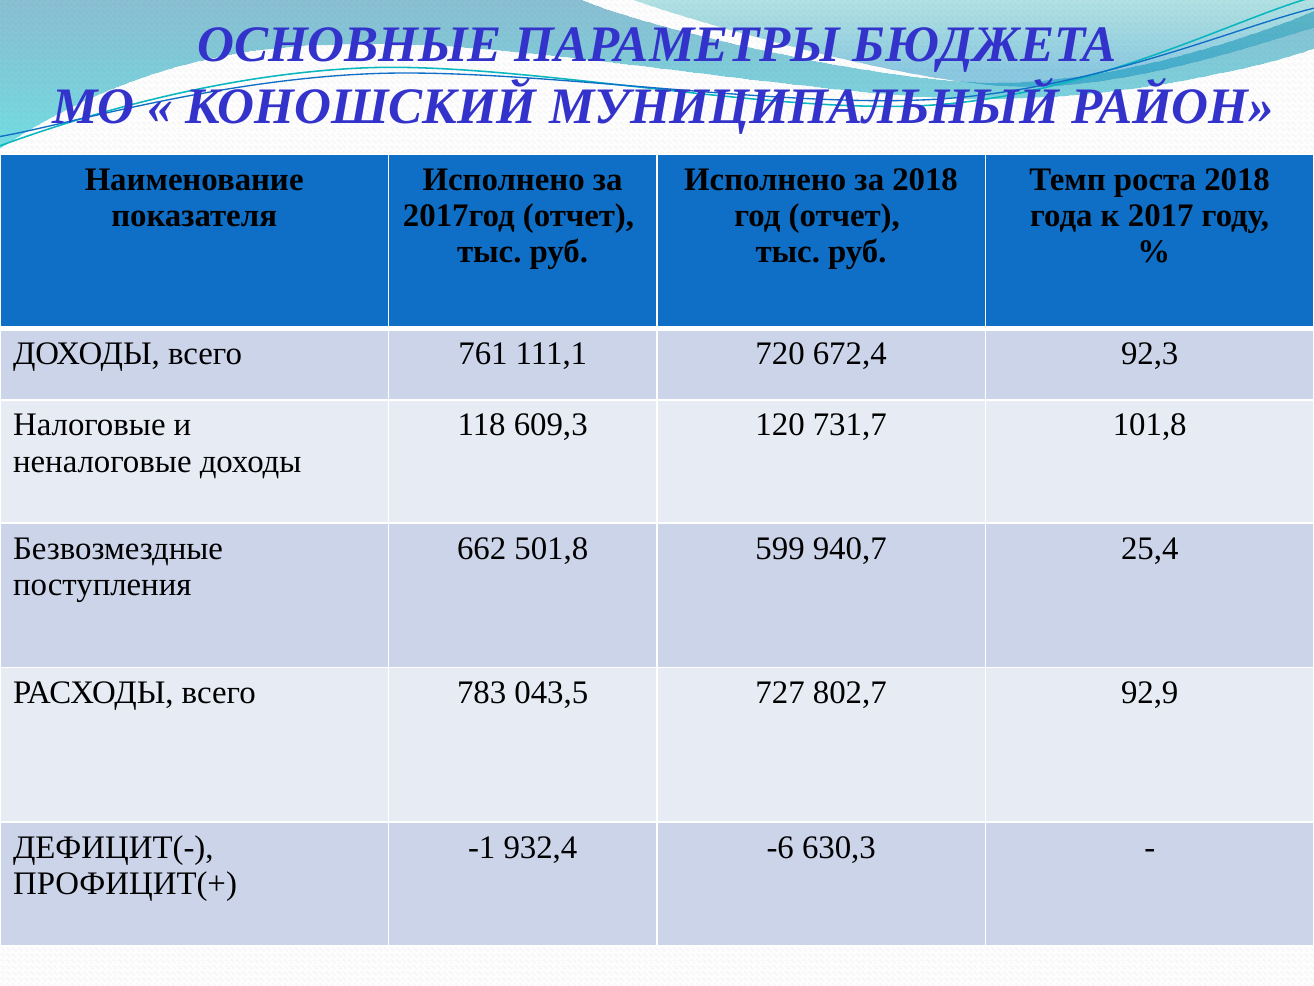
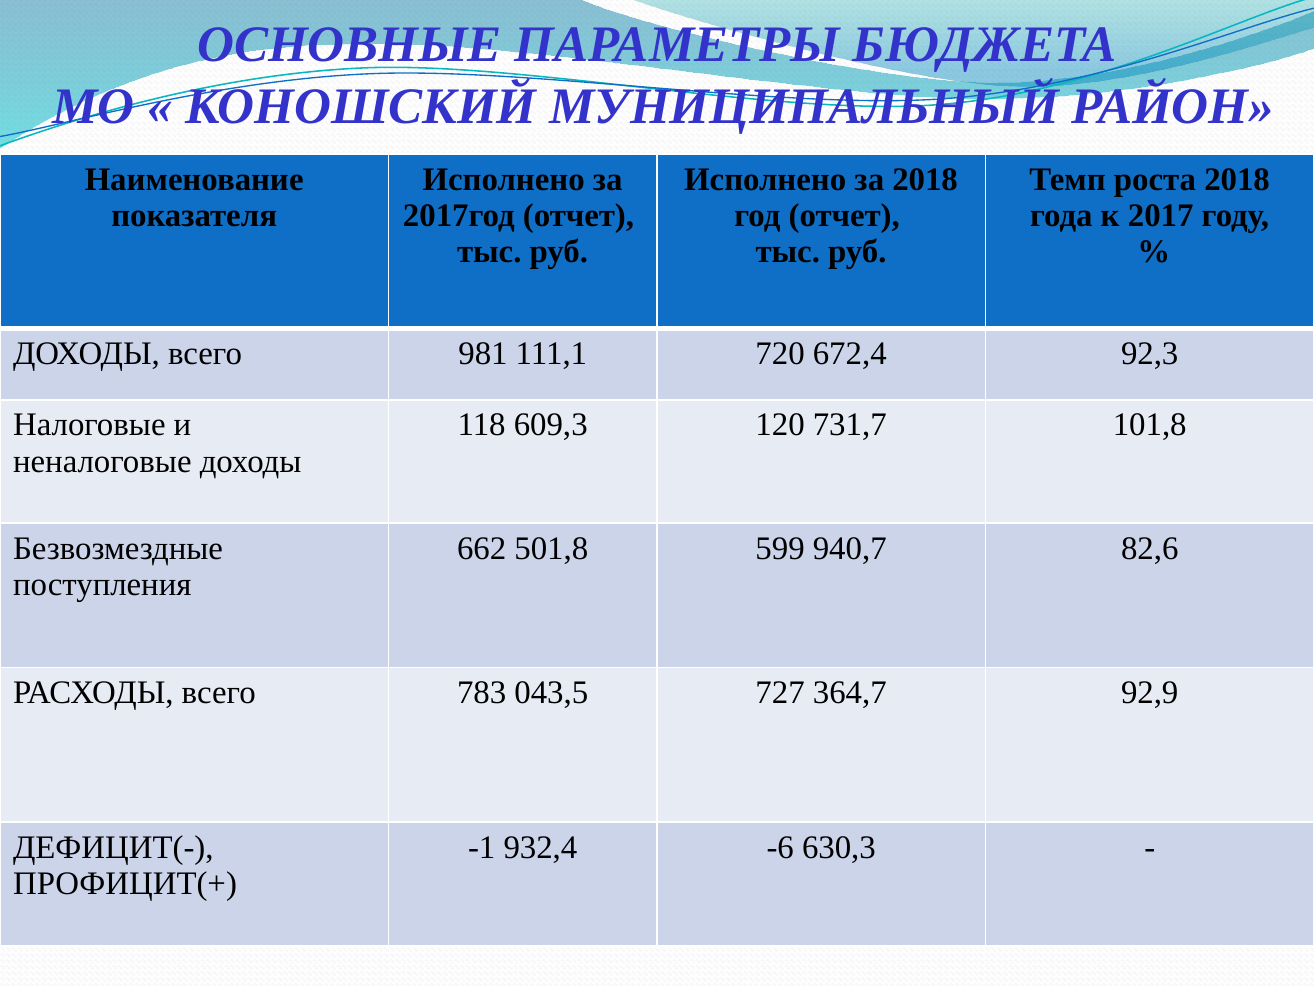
761: 761 -> 981 (483, 354)
25,4: 25,4 -> 82,6 (1150, 548)
802,7: 802,7 -> 364,7 (850, 692)
